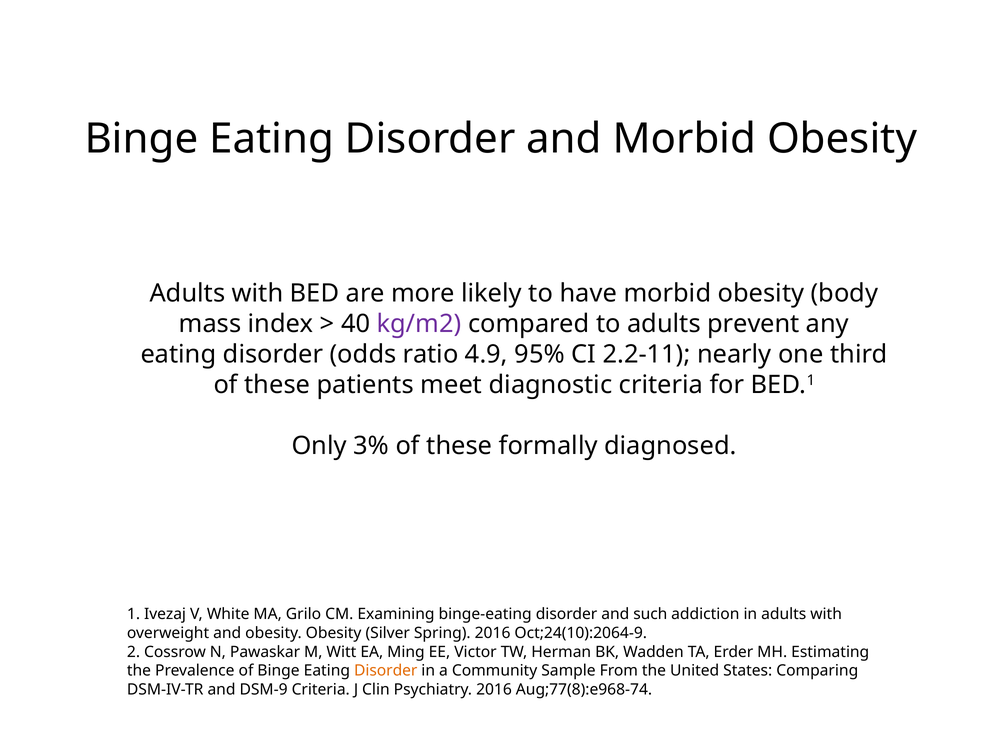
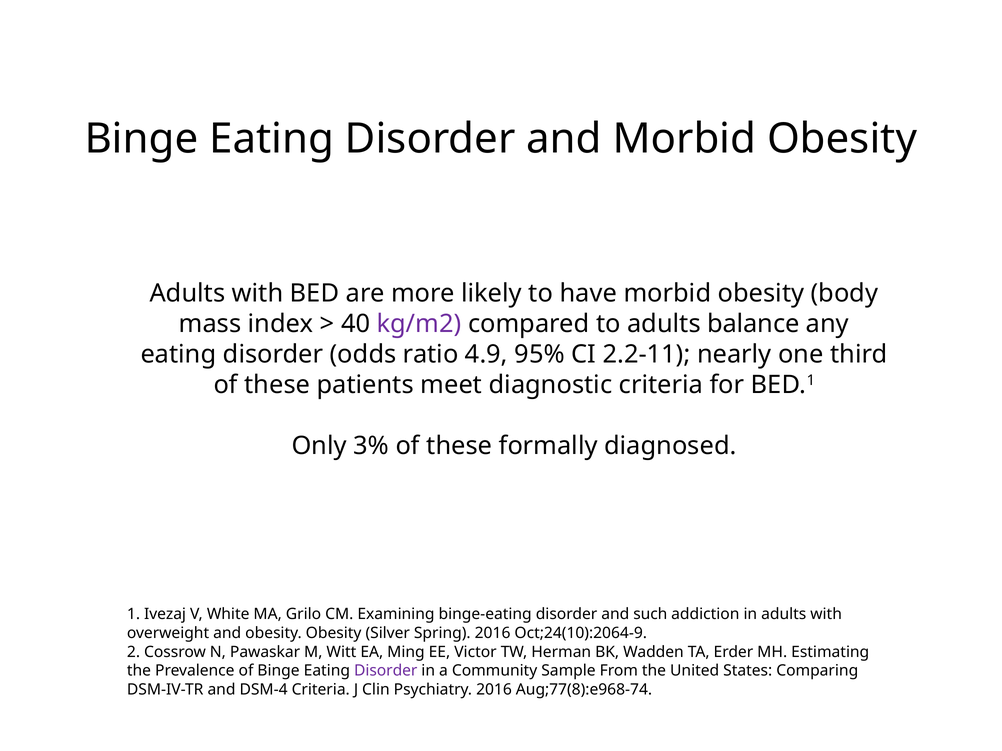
prevent: prevent -> balance (753, 324)
Disorder colour: orange -> purple (386, 671)
DSM-9: DSM-9 -> DSM-4 (264, 690)
